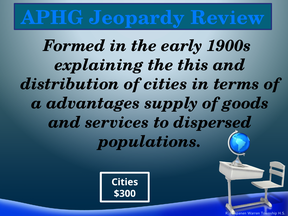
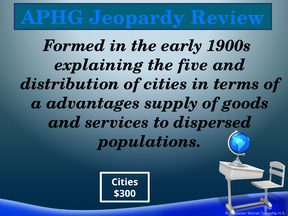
this: this -> five (193, 65)
